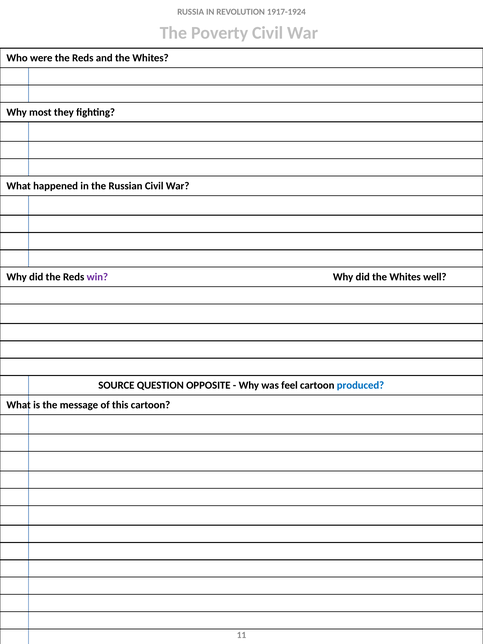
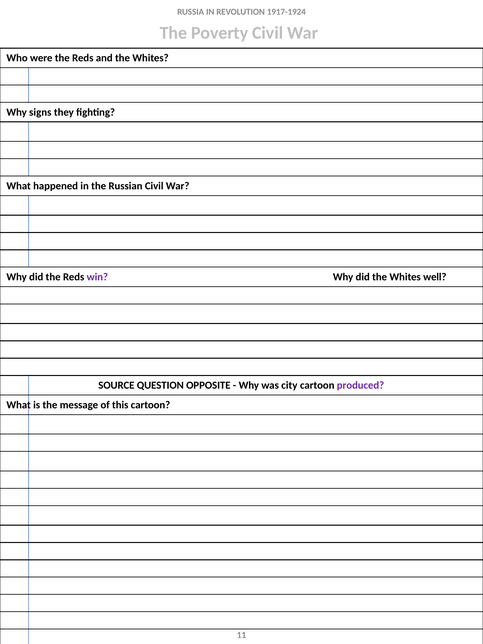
most: most -> signs (40, 112)
feel: feel -> city (289, 385)
produced colour: blue -> purple (360, 385)
